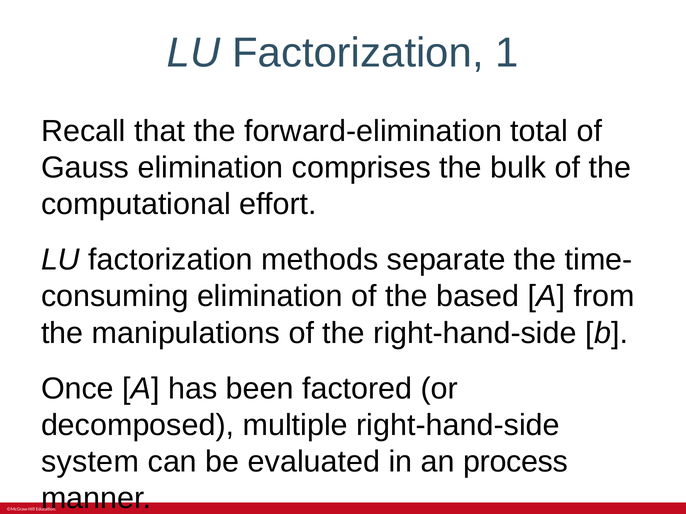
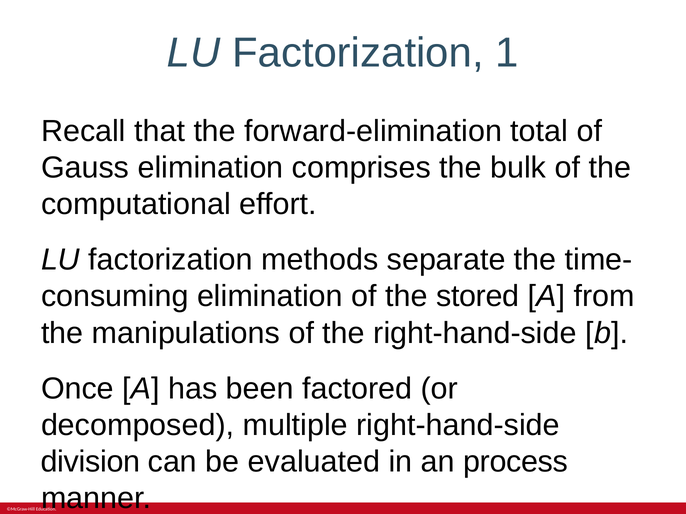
based: based -> stored (478, 297)
system: system -> division (90, 462)
